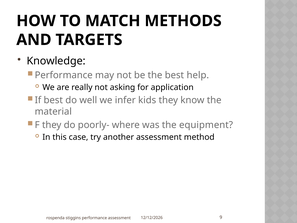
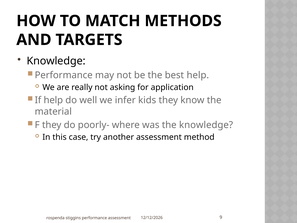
If best: best -> help (53, 100)
the equipment: equipment -> knowledge (206, 125)
